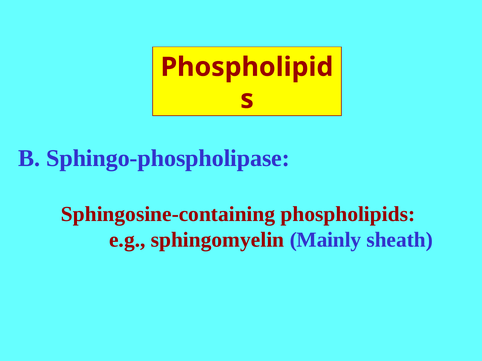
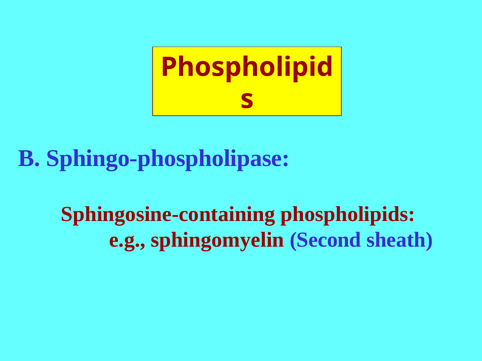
Mainly: Mainly -> Second (325, 240)
